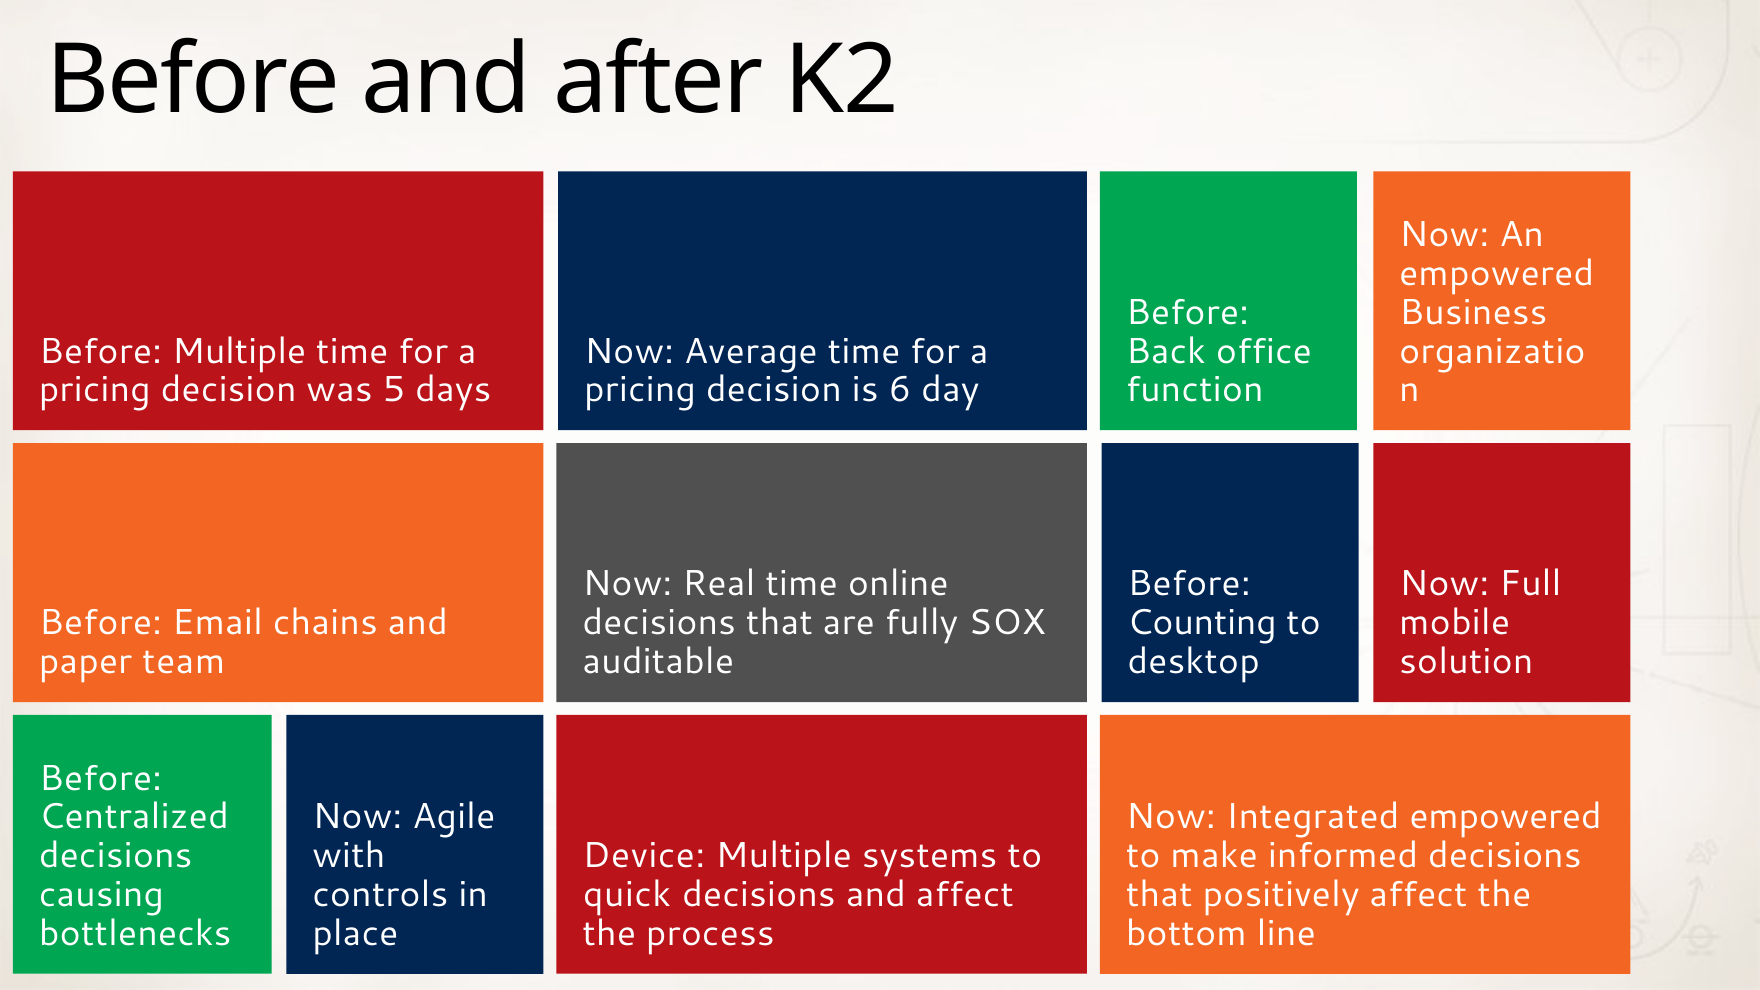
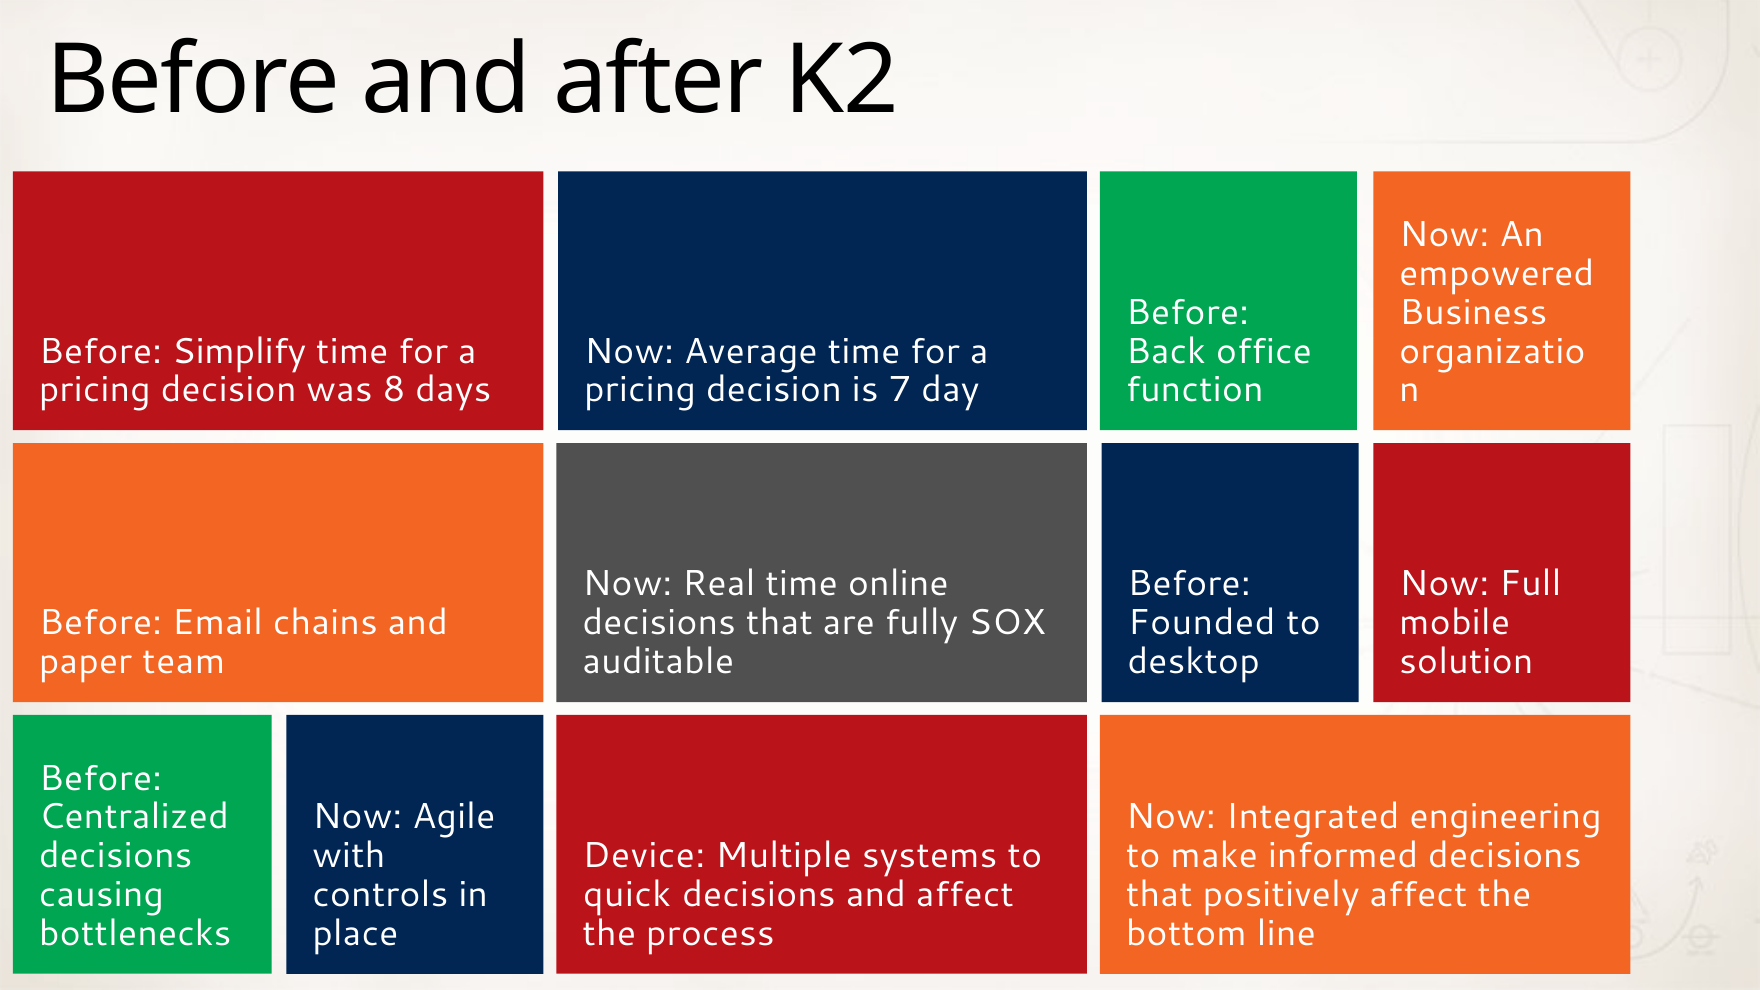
Before Multiple: Multiple -> Simplify (239, 351)
5: 5 -> 8 (394, 390)
6: 6 -> 7 (900, 390)
Counting: Counting -> Founded (1202, 623)
Integrated empowered: empowered -> engineering (1506, 817)
